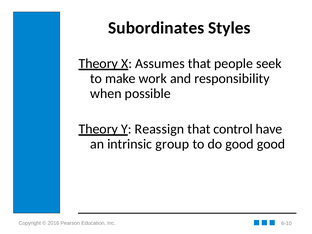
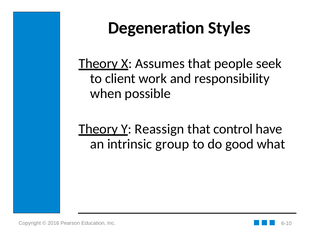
Subordinates: Subordinates -> Degeneration (156, 28)
make: make -> client (120, 79)
good good: good -> what (271, 144)
